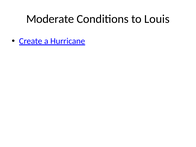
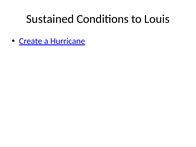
Moderate: Moderate -> Sustained (50, 19)
